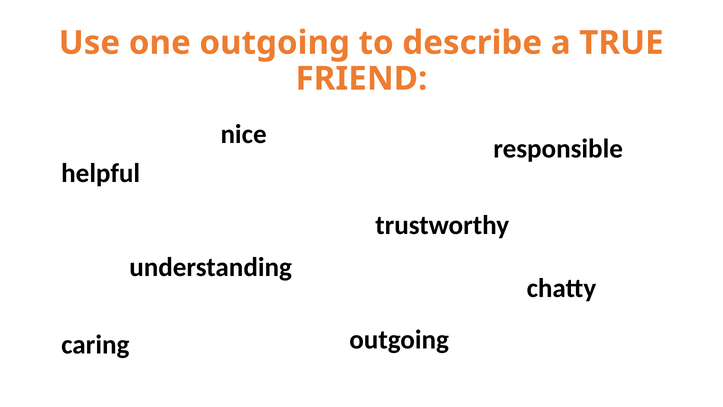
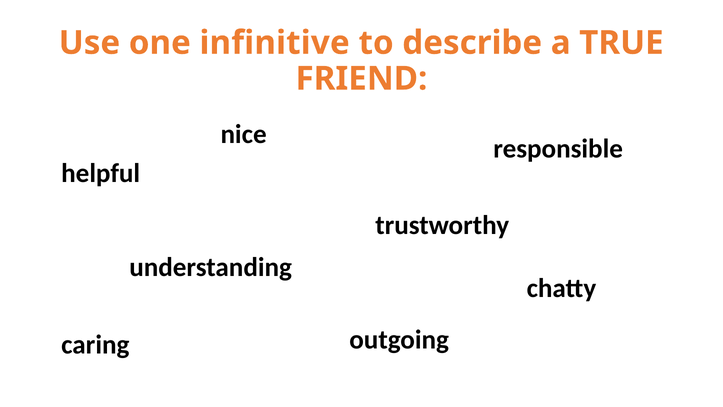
one outgoing: outgoing -> infinitive (275, 43)
